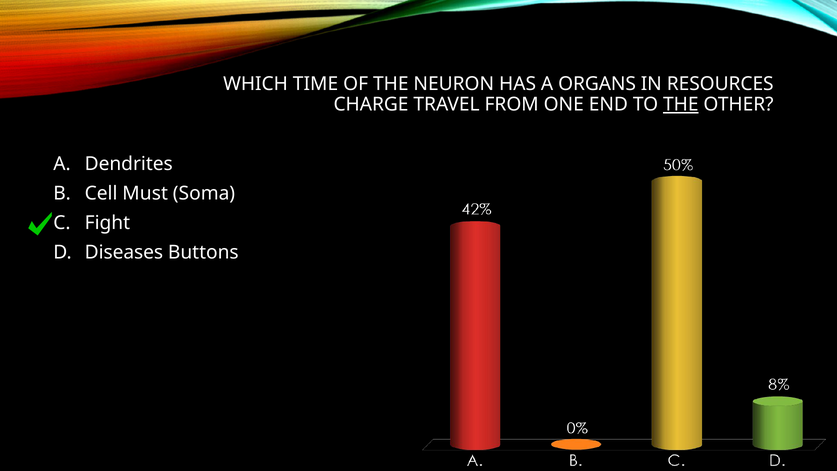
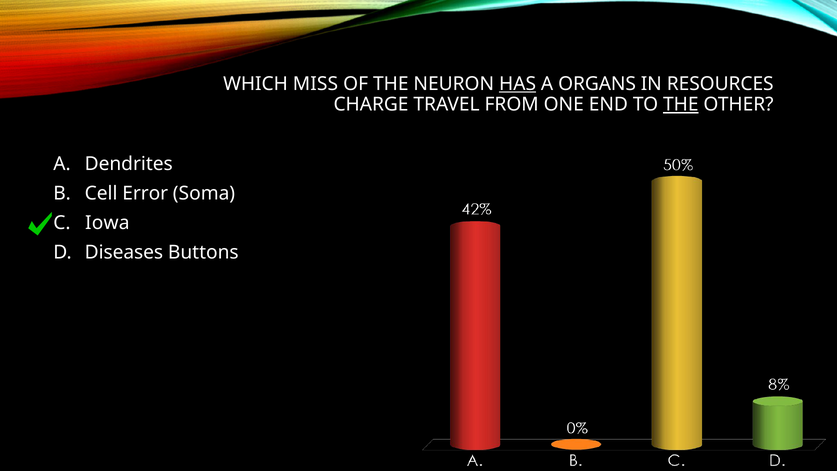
TIME: TIME -> MISS (315, 84)
HAS underline: none -> present (518, 84)
Must: Must -> Error (145, 193)
Fight: Fight -> Iowa (107, 223)
